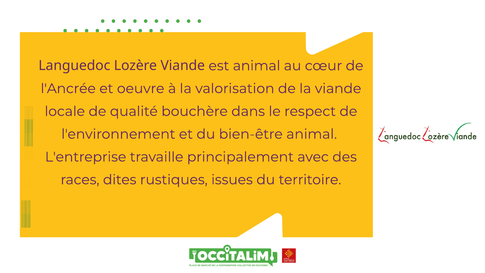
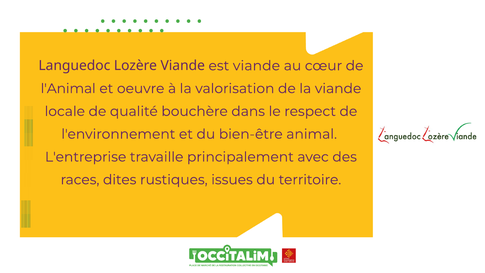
est animal: animal -> viande (256, 66)
l'Ancrée: l'Ancrée -> l'Animal (68, 88)
